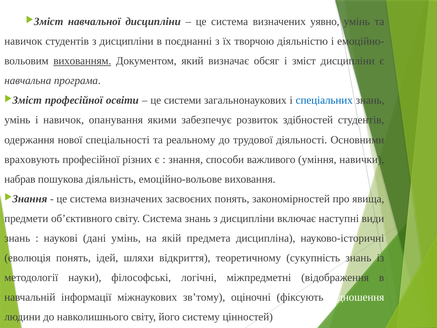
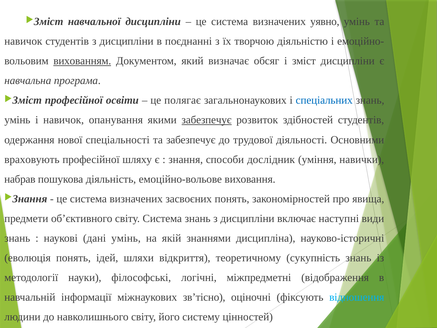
системи: системи -> полягає (183, 100)
забезпечує underline: none -> present (207, 120)
та реальному: реальному -> забезпечує (191, 140)
різних: різних -> шляху (137, 159)
важливого: важливого -> дослідник (271, 159)
предмета: предмета -> знаннями (209, 238)
зв’тому: зв’тому -> зв’тісно (204, 297)
відношення colour: white -> light blue (357, 297)
